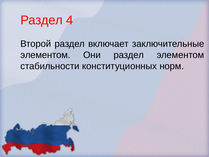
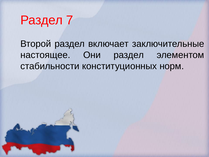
4: 4 -> 7 (70, 20)
элементом: элементом -> настоящее (45, 55)
